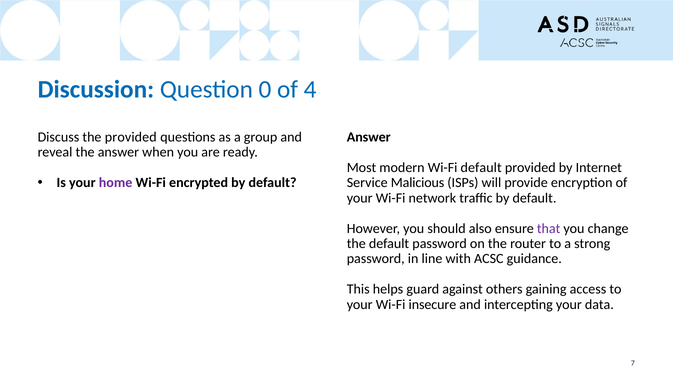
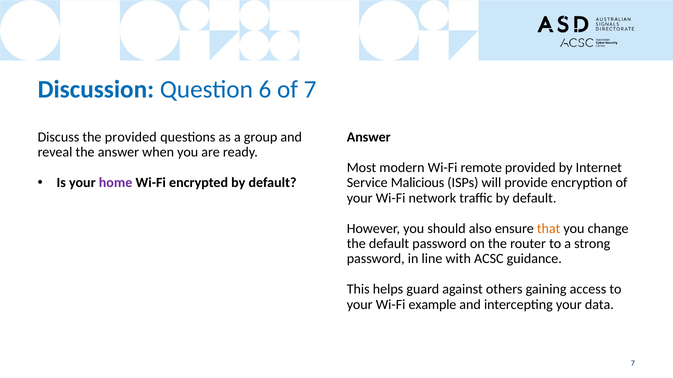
0: 0 -> 6 (265, 90)
of 4: 4 -> 7 (310, 90)
Wi-Fi default: default -> remote (481, 168)
that colour: purple -> orange (549, 229)
insecure: insecure -> example (432, 305)
